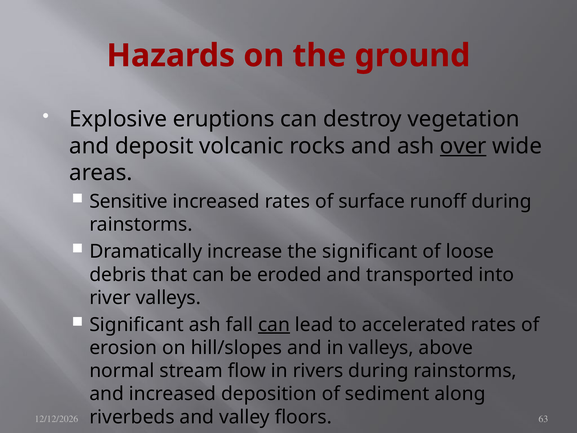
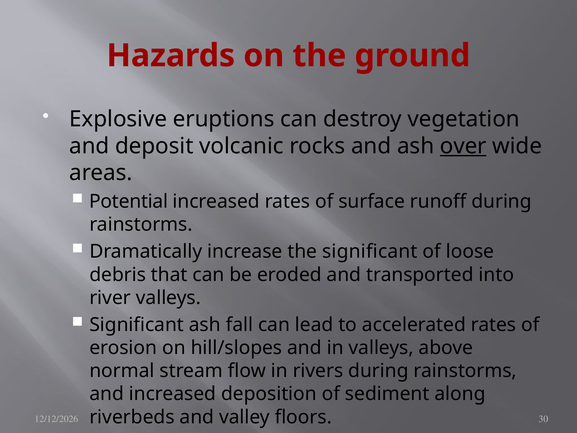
Sensitive: Sensitive -> Potential (129, 201)
can underline: present -> none (274, 324)
63: 63 -> 30 (543, 419)
